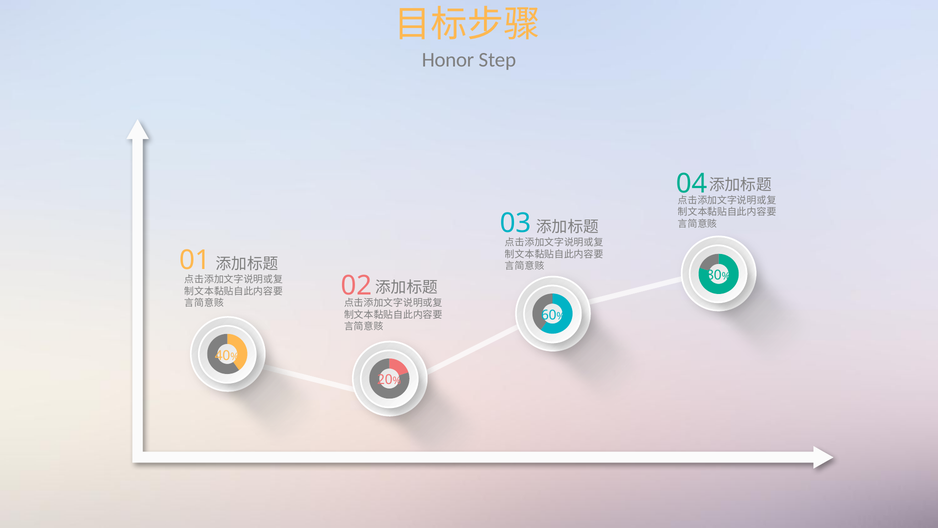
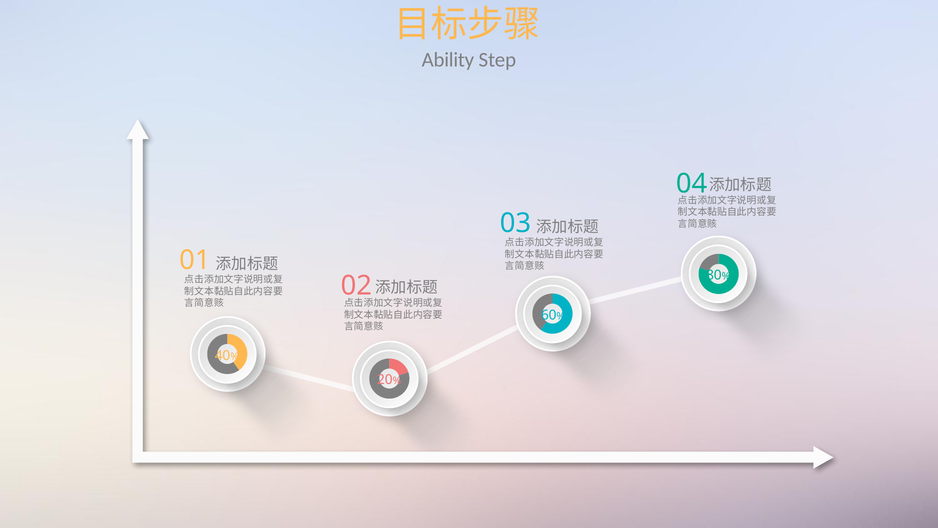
Honor: Honor -> Ability (448, 60)
